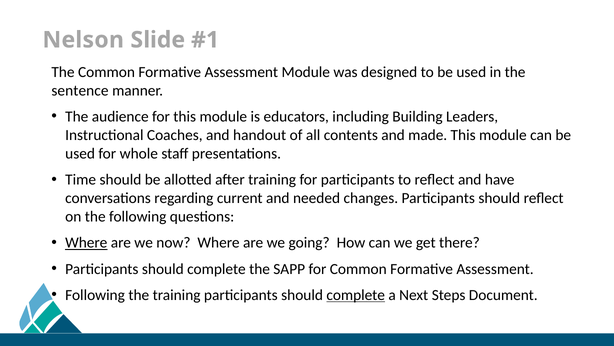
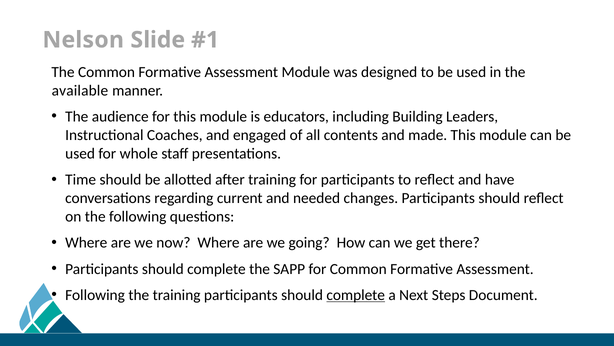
sentence: sentence -> available (80, 90)
handout: handout -> engaged (260, 135)
Where underline: present -> none (86, 242)
